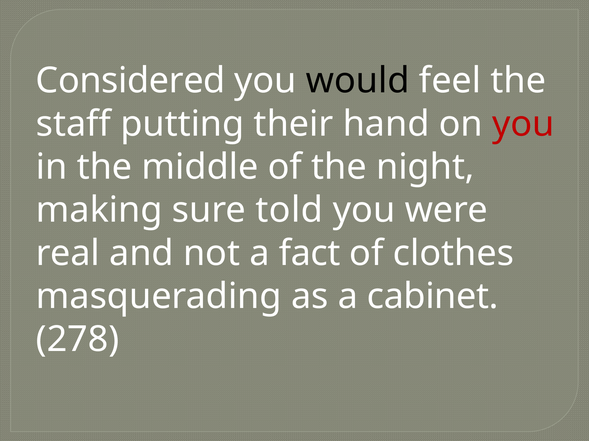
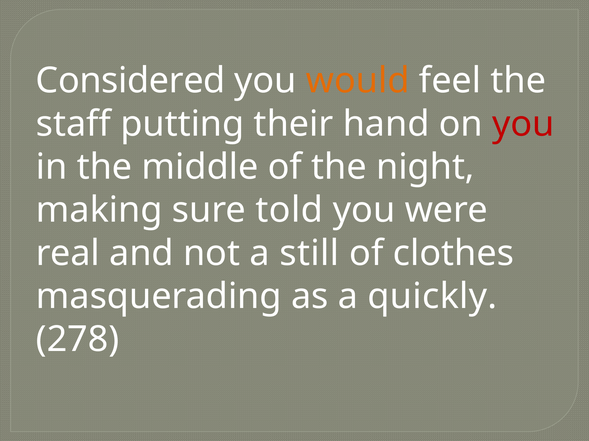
would colour: black -> orange (358, 81)
fact: fact -> still (309, 254)
cabinet: cabinet -> quickly (432, 297)
